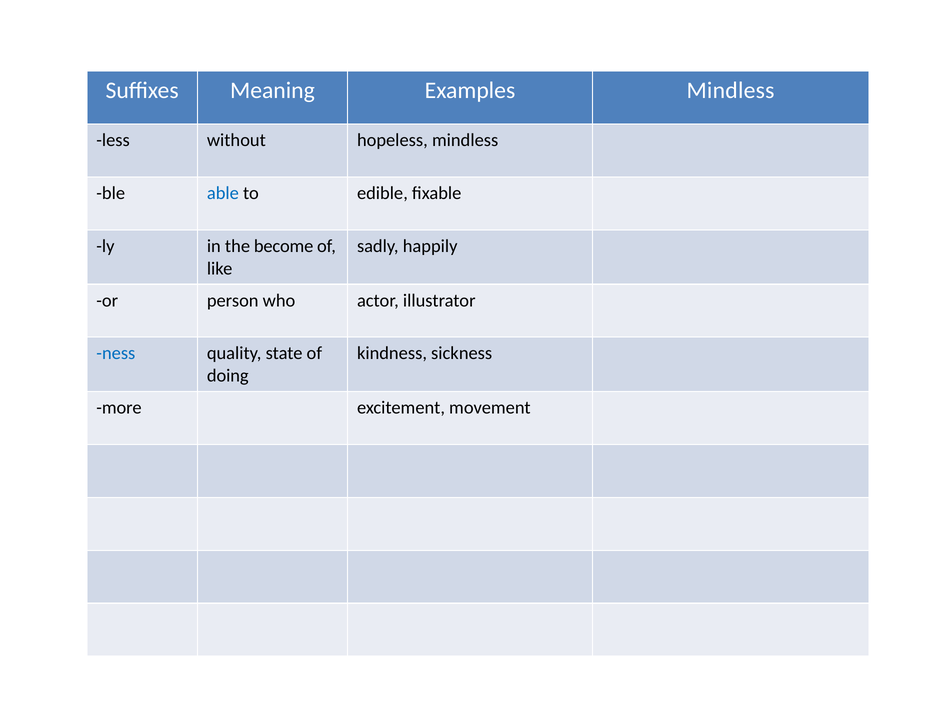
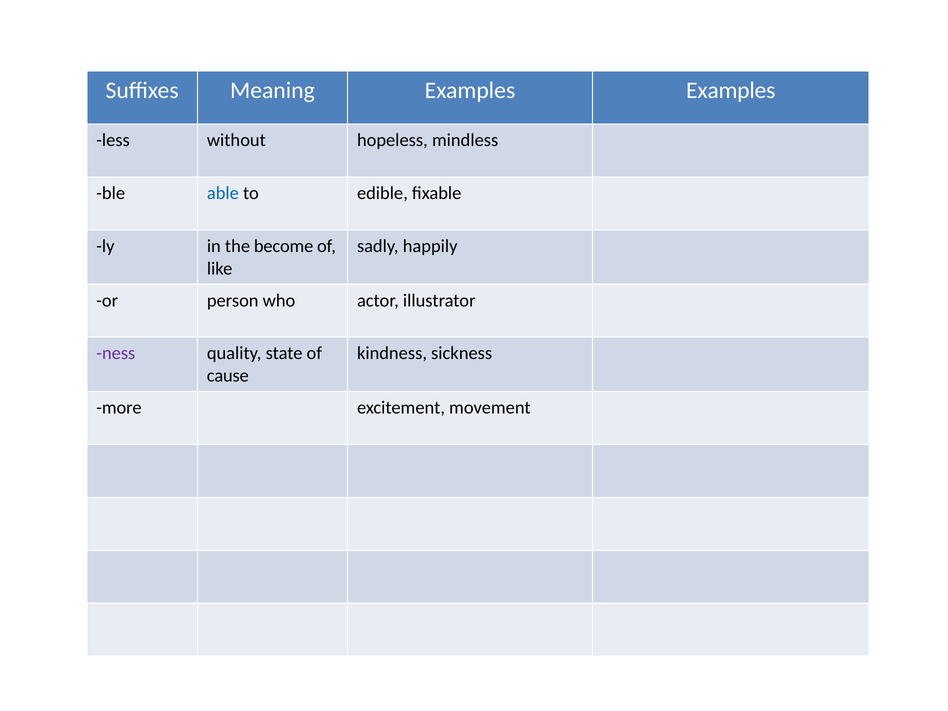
Examples Mindless: Mindless -> Examples (731, 91)
ness colour: blue -> purple (116, 353)
doing: doing -> cause (228, 376)
